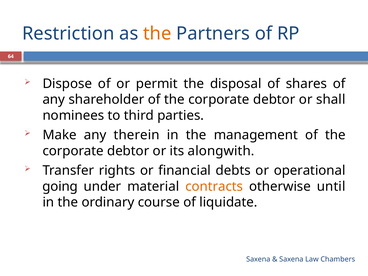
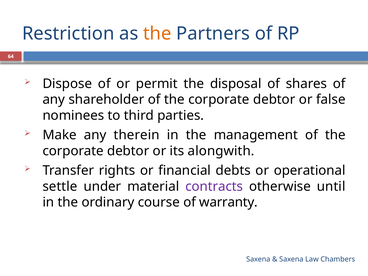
shall: shall -> false (331, 100)
going: going -> settle (60, 186)
contracts colour: orange -> purple (214, 186)
liquidate: liquidate -> warranty (229, 202)
